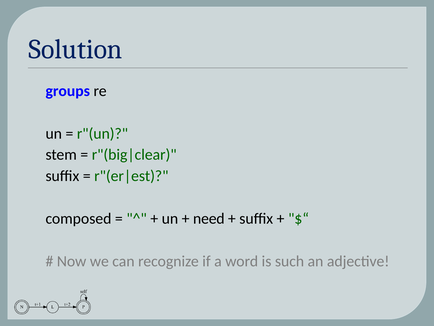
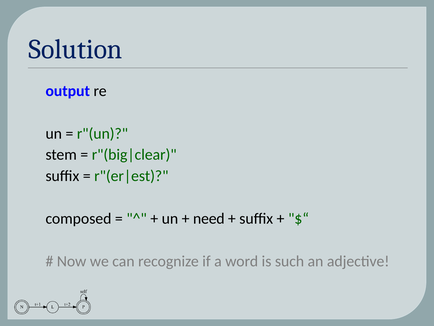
groups: groups -> output (68, 91)
